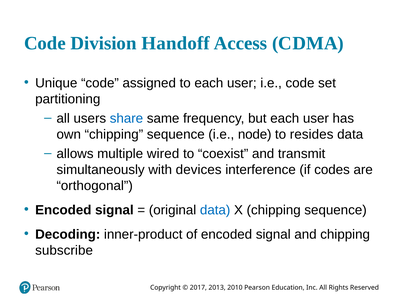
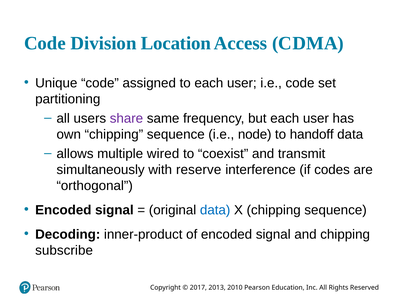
Handoff: Handoff -> Location (176, 43)
share colour: blue -> purple (126, 118)
resides: resides -> handoff (312, 134)
devices: devices -> reserve (199, 170)
